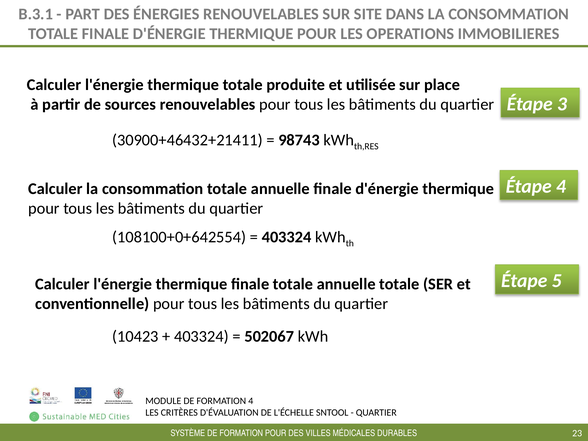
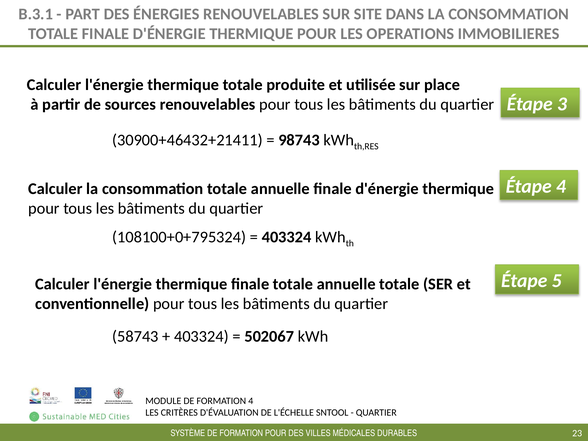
108100+0+642554: 108100+0+642554 -> 108100+0+795324 (179, 237)
10423: 10423 -> 58743 (135, 337)
